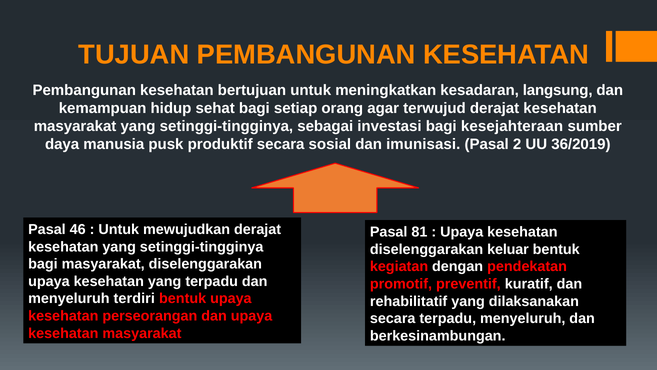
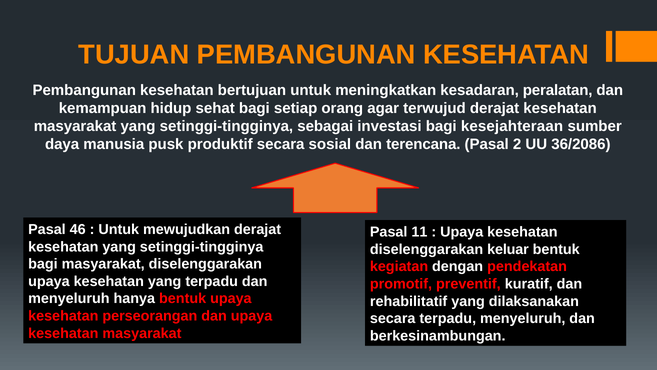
langsung: langsung -> peralatan (558, 90)
imunisasi: imunisasi -> terencana (423, 144)
36/2019: 36/2019 -> 36/2086 (581, 144)
81: 81 -> 11 (419, 232)
terdiri: terdiri -> hanya (134, 298)
